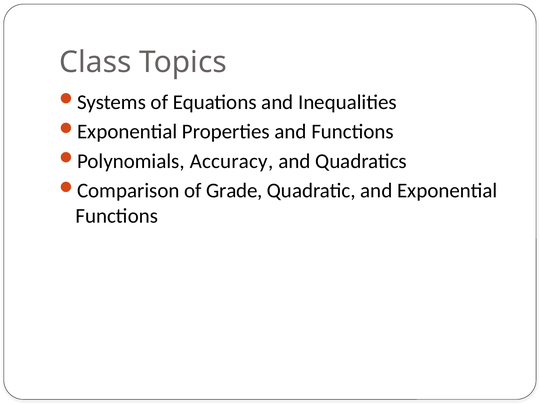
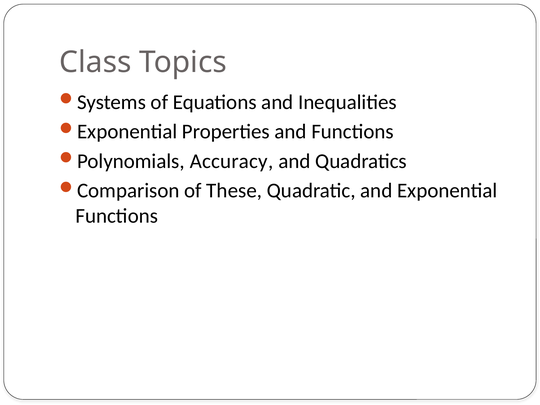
Grade: Grade -> These (234, 191)
